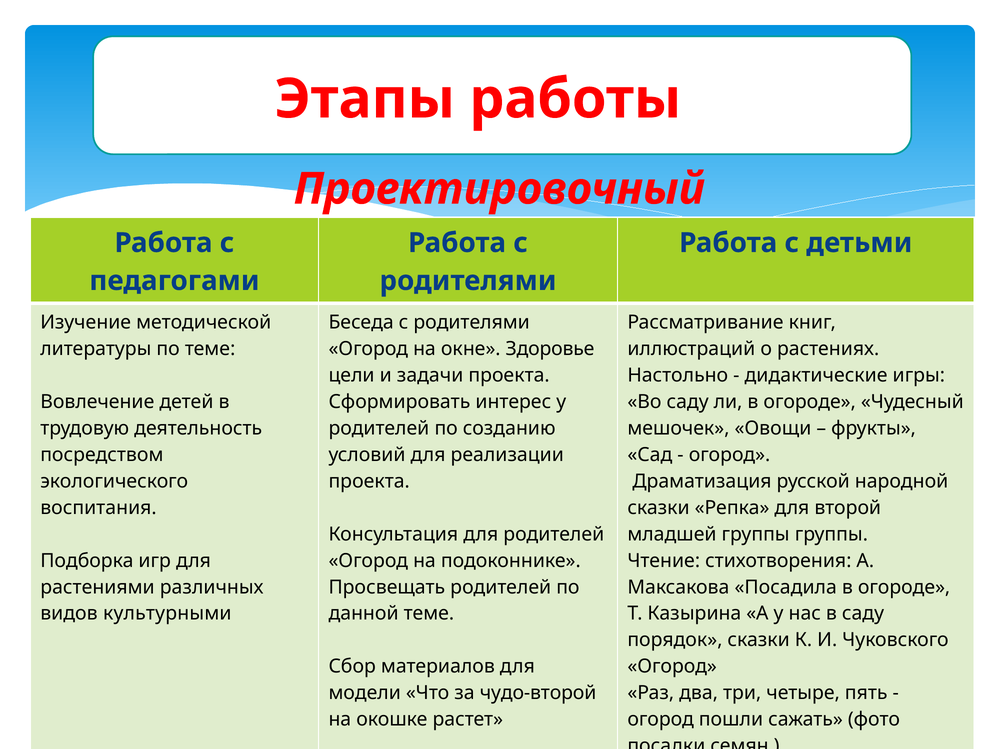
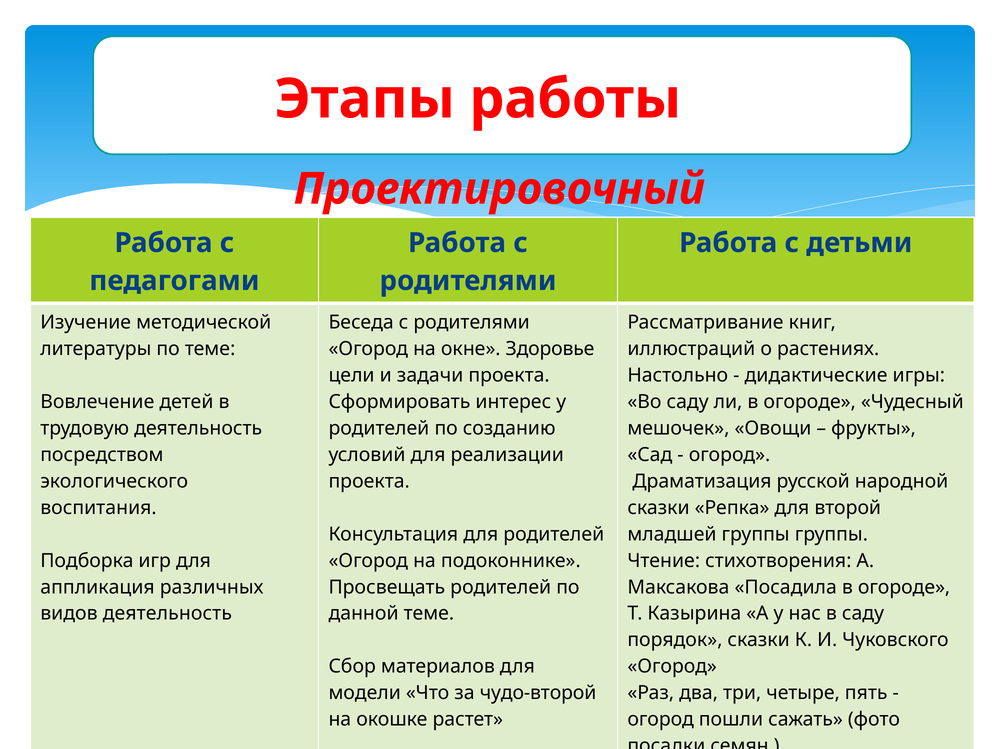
растениями: растениями -> аппликация (97, 587)
видов культурными: культурными -> деятельность (167, 614)
